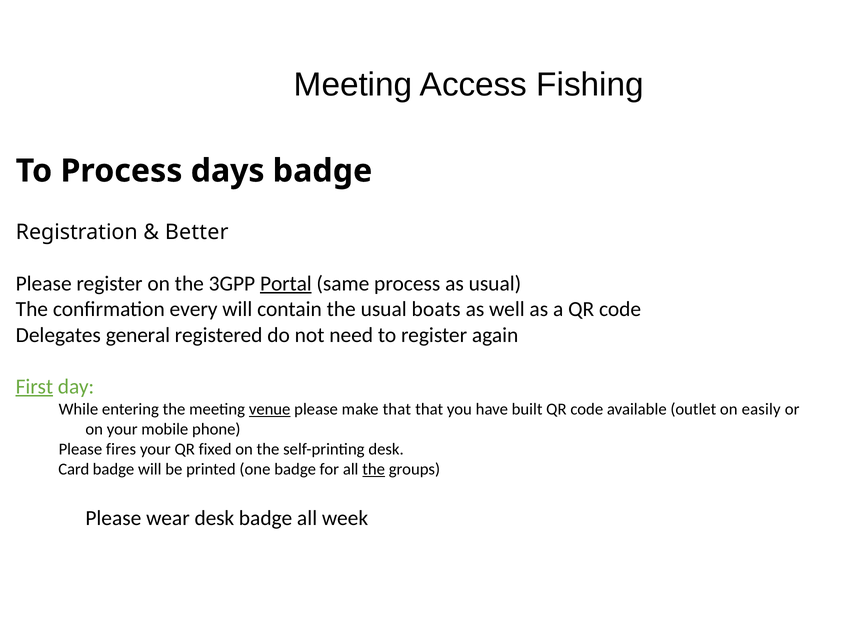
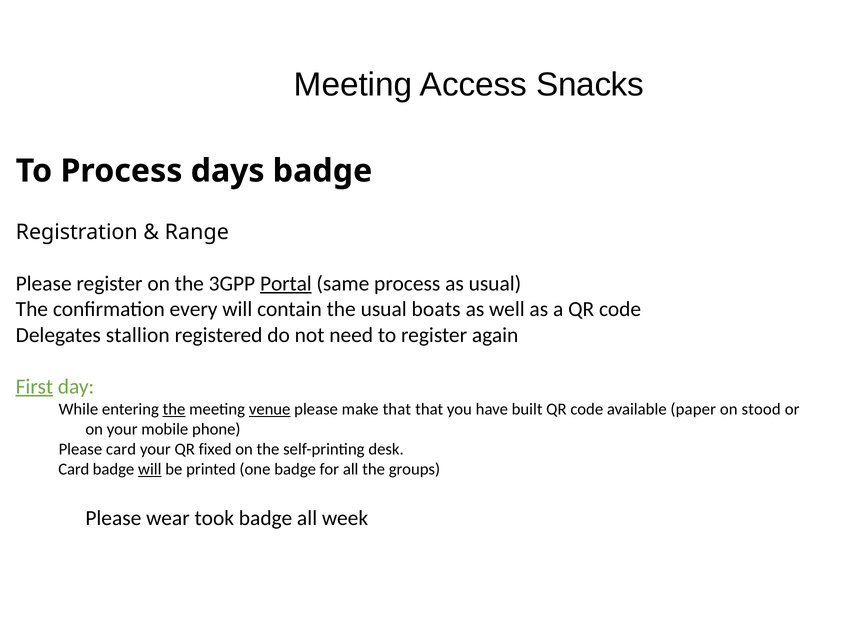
Fishing: Fishing -> Snacks (590, 85)
Better: Better -> Range (197, 232)
general: general -> stallion (138, 335)
the underline: none -> present (174, 409)
outlet: outlet -> paper (693, 409)
easily: easily -> stood (761, 409)
Please fires: fires -> card (121, 449)
will underline: none -> present (150, 469)
the underline: present -> none (374, 469)
wear desk: desk -> took (214, 518)
